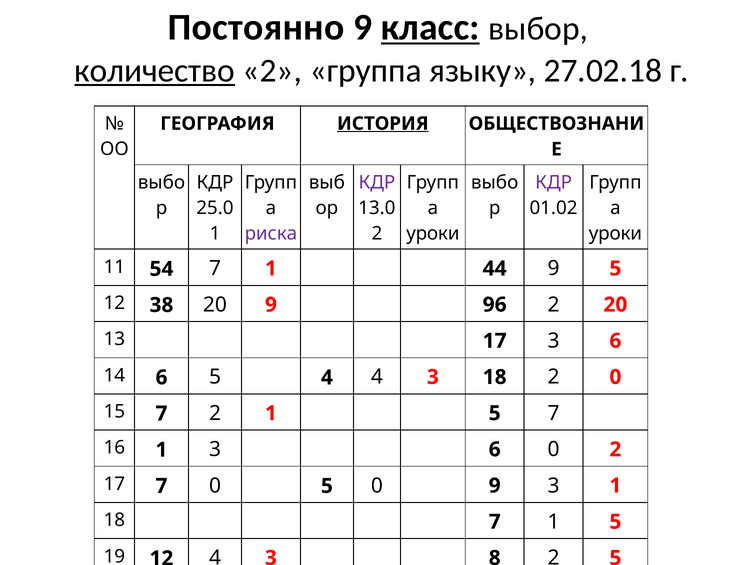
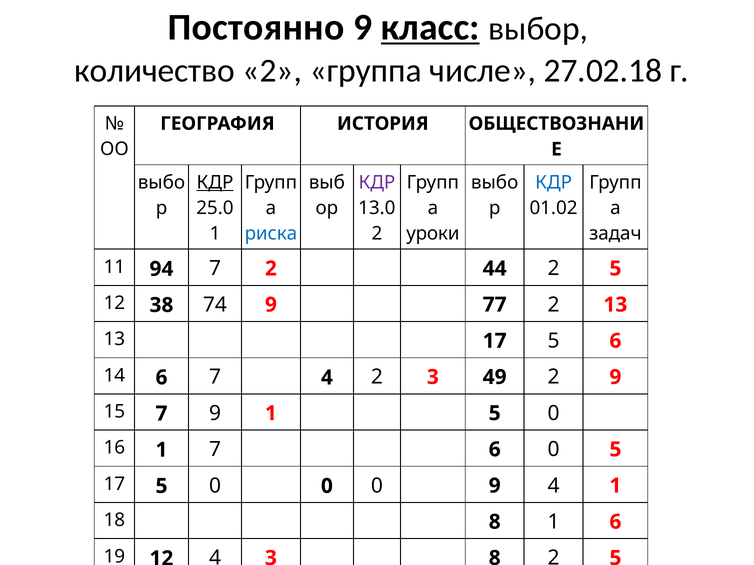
количество underline: present -> none (155, 71)
языку: языку -> числе (483, 71)
ИСТОРИЯ underline: present -> none (383, 124)
КДР underline: none -> present (215, 183)
КДР colour: purple -> blue (554, 183)
риска colour: purple -> blue (271, 234)
уроки: уроки -> задач (615, 234)
11 54: 54 -> 94 (161, 269)
1: 1 -> 2 (271, 269)
44 9: 9 -> 2 (554, 269)
38 20: 20 -> 74 (215, 305)
96: 96 -> 77 (495, 305)
2 20: 20 -> 13 (615, 305)
13 17 3: 3 -> 5 (554, 341)
6 5: 5 -> 7 (215, 377)
4 4: 4 -> 2 (377, 377)
3 18: 18 -> 49 (495, 377)
2 0: 0 -> 9 (615, 377)
7 2: 2 -> 9 (215, 414)
1 5 7: 7 -> 0 (554, 414)
16 1 3: 3 -> 7 (215, 450)
0 2: 2 -> 5 (615, 450)
7: 7 -> 5 (162, 486)
5: 5 -> 0 (327, 486)
9 3: 3 -> 4 (554, 486)
18 7: 7 -> 8 (495, 522)
5: 5 -> 6 (615, 522)
